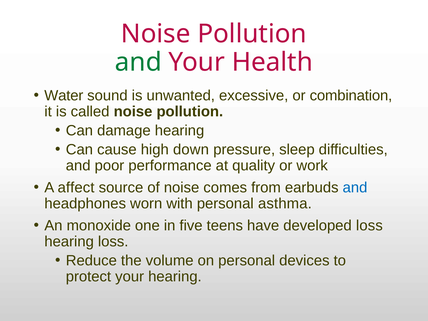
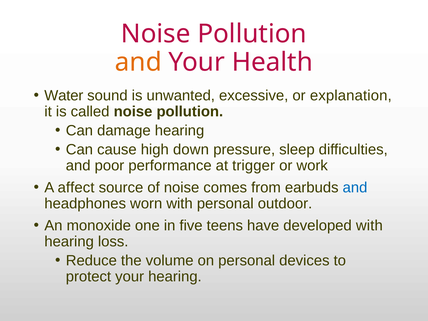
and colour: green -> orange (138, 62)
combination: combination -> explanation (351, 96)
quality: quality -> trigger (254, 166)
asthma: asthma -> outdoor (285, 204)
developed loss: loss -> with (369, 226)
